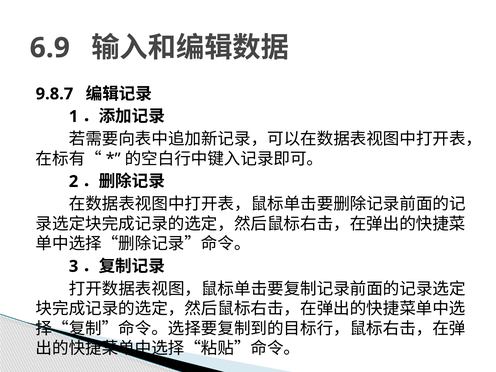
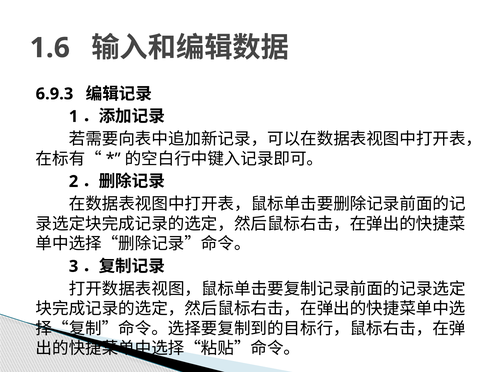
6.9: 6.9 -> 1.6 (50, 48)
9.8.7: 9.8.7 -> 6.9.3 (54, 94)
